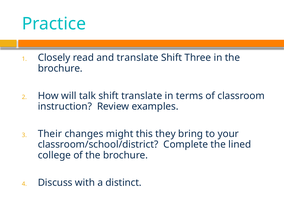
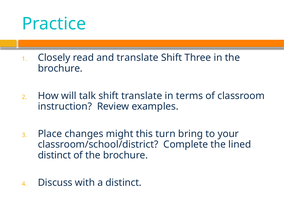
Their: Their -> Place (50, 134)
they: they -> turn (165, 134)
college: college -> distinct (54, 155)
